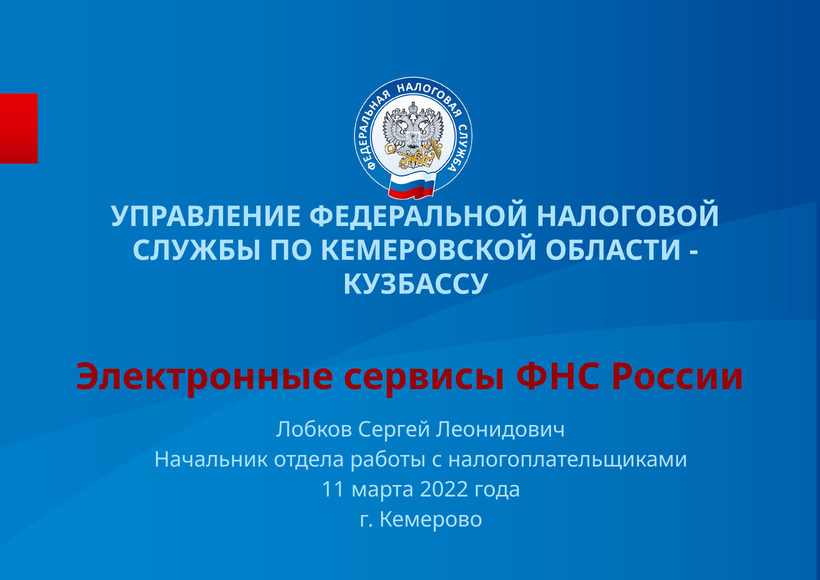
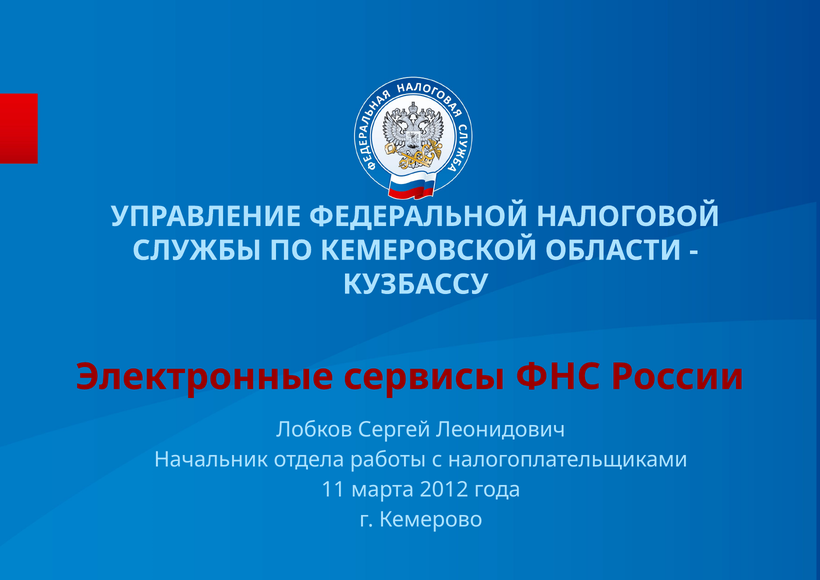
2022: 2022 -> 2012 (444, 490)
